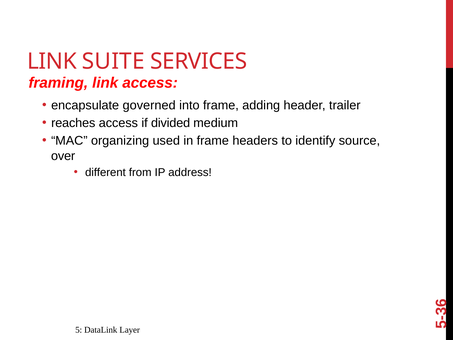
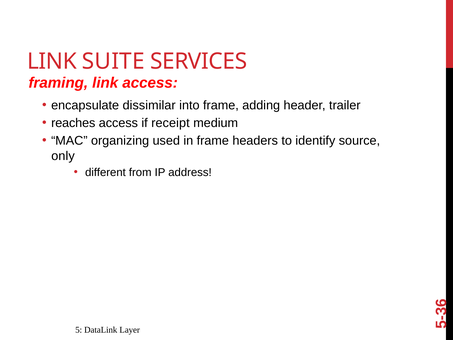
governed: governed -> dissimilar (149, 105)
divided: divided -> receipt (170, 123)
over: over -> only (63, 156)
